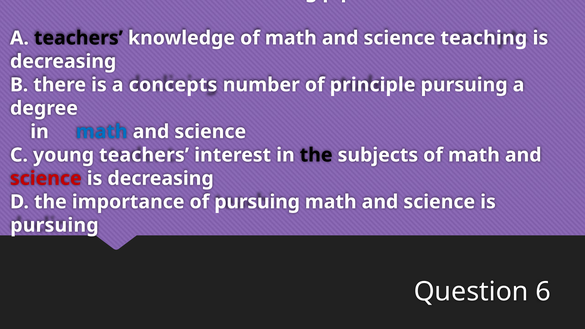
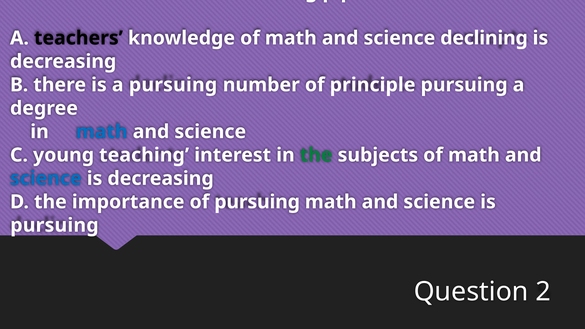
teaching: teaching -> declining (484, 38)
a concepts: concepts -> pursuing (173, 85)
young teachers: teachers -> teaching (144, 155)
the colour: black -> green (316, 155)
science colour: red -> blue (46, 178)
6: 6 -> 2 (543, 292)
